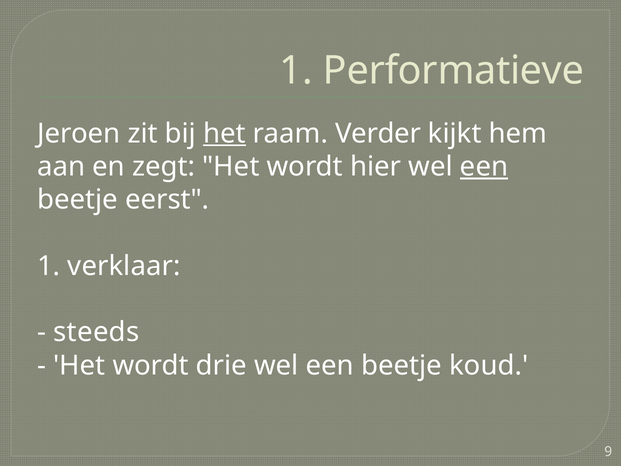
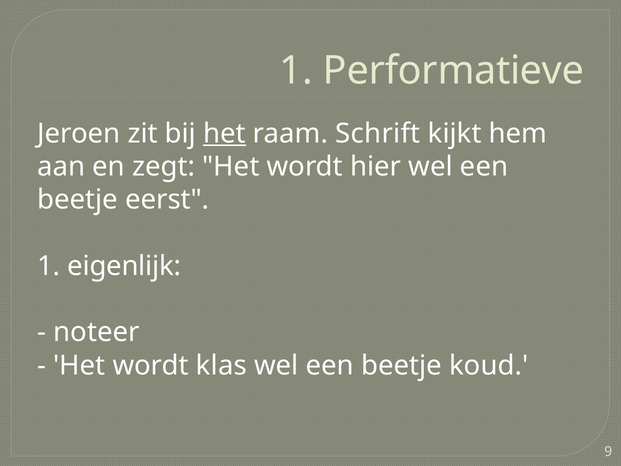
Verder: Verder -> Schrift (378, 133)
een underline: present -> none (484, 166)
verklaar: verklaar -> eigenlijk (124, 266)
steeds: steeds -> noteer (97, 332)
drie: drie -> klas (221, 365)
